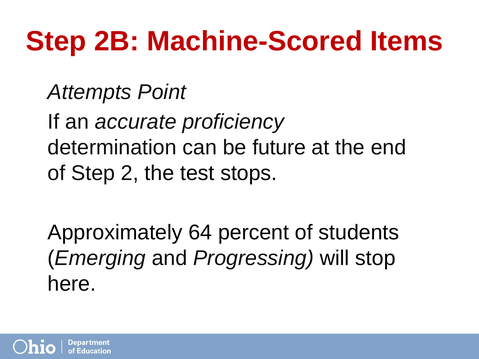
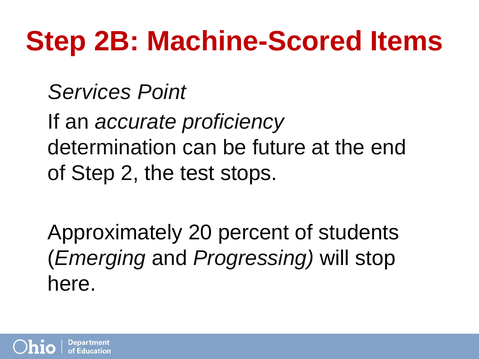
Attempts: Attempts -> Services (90, 92)
64: 64 -> 20 (200, 233)
